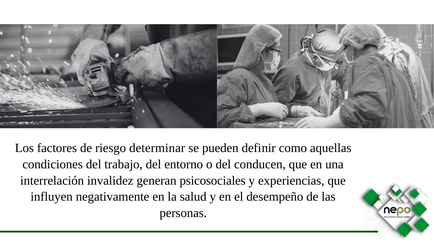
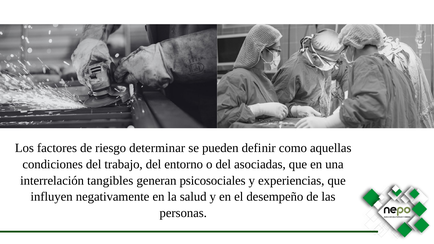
conducen: conducen -> asociadas (260, 164)
invalidez: invalidez -> tangibles (110, 181)
